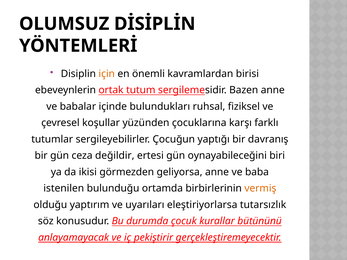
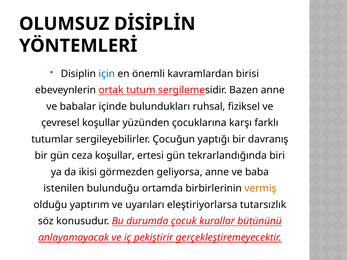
için colour: orange -> blue (107, 74)
ceza değildir: değildir -> koşullar (115, 156)
oynayabileceğini: oynayabileceğini -> tekrarlandığında (227, 156)
